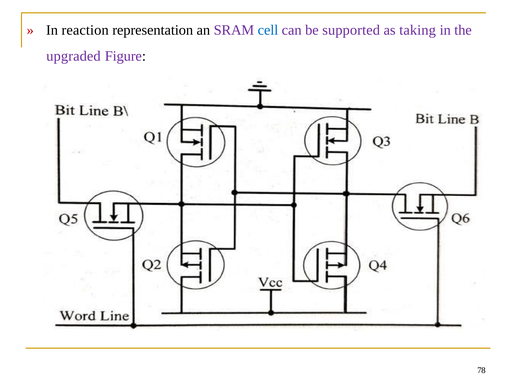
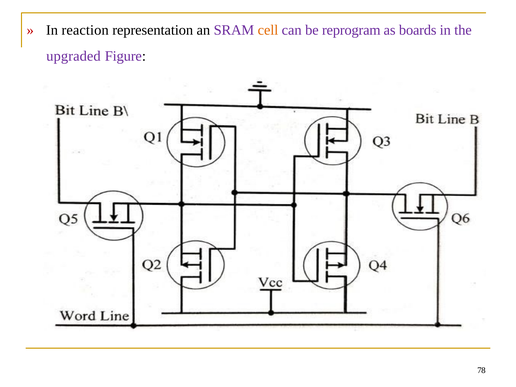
cell colour: blue -> orange (268, 30)
supported: supported -> reprogram (351, 30)
taking: taking -> boards (418, 30)
